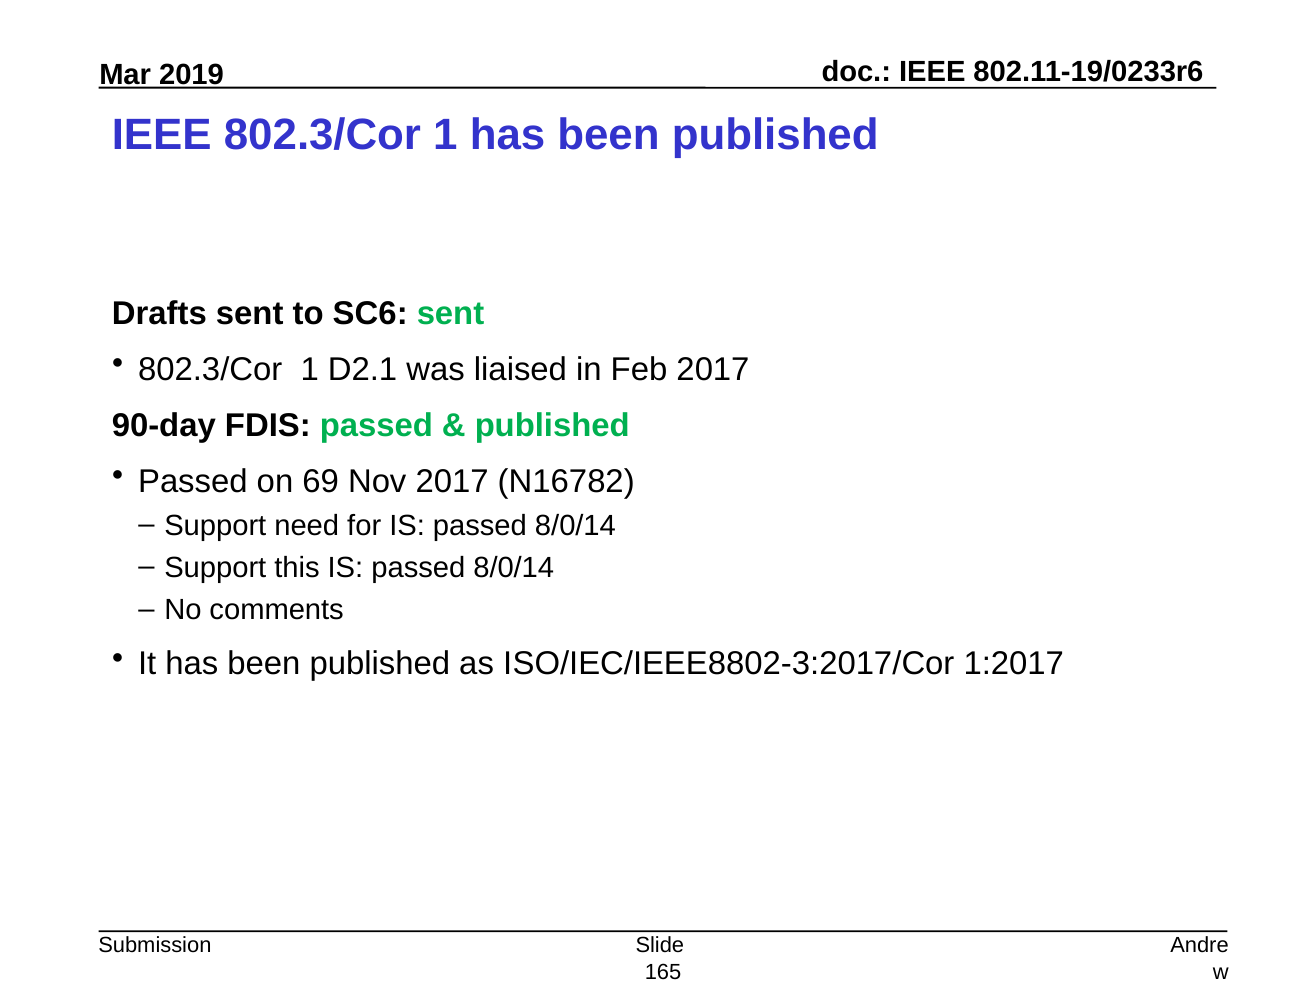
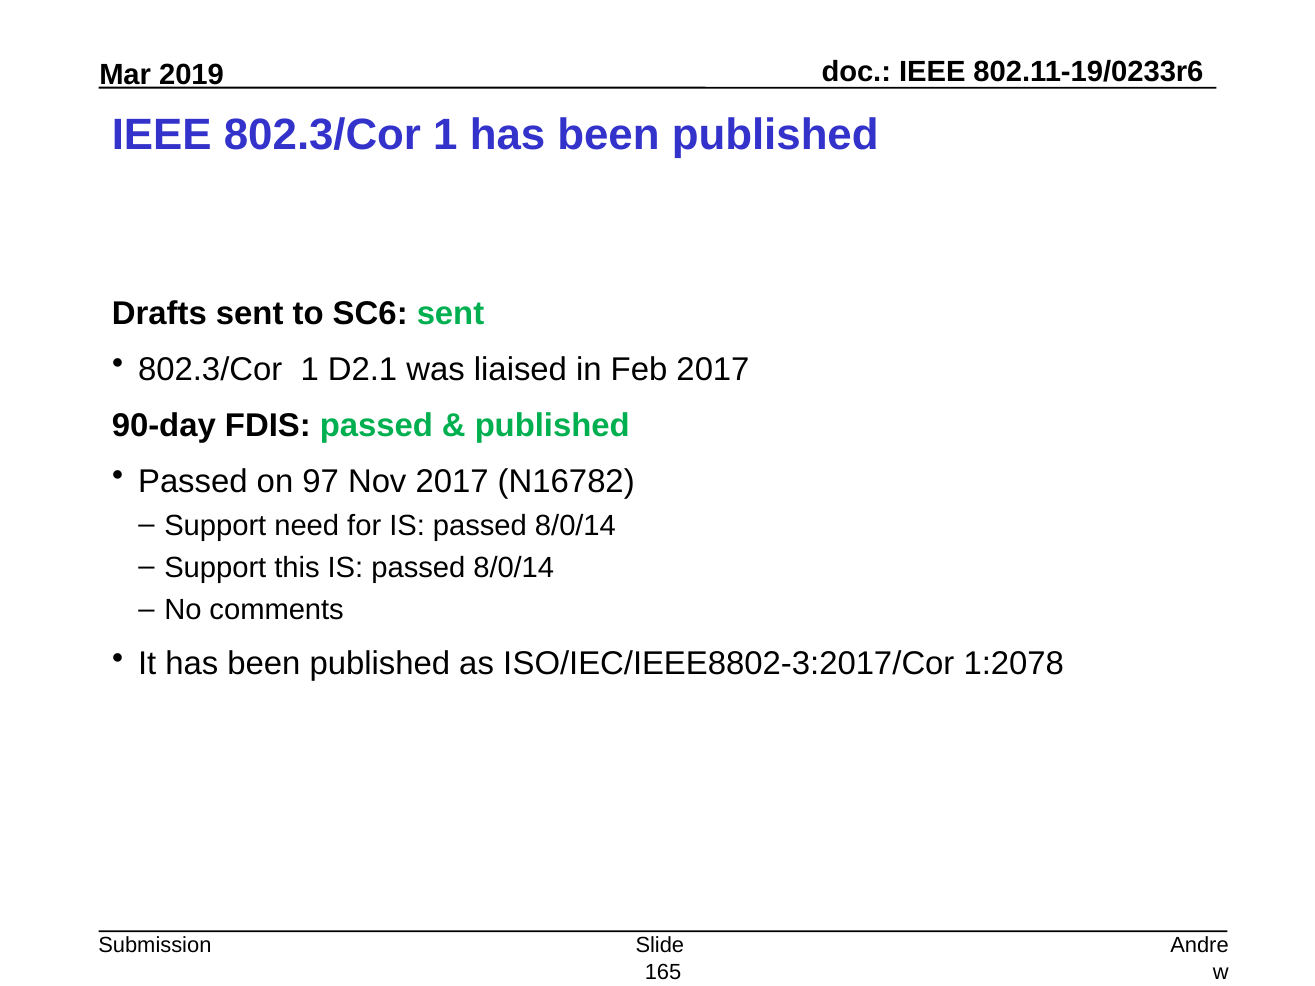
69: 69 -> 97 (321, 481)
1:2017: 1:2017 -> 1:2078 (1014, 664)
